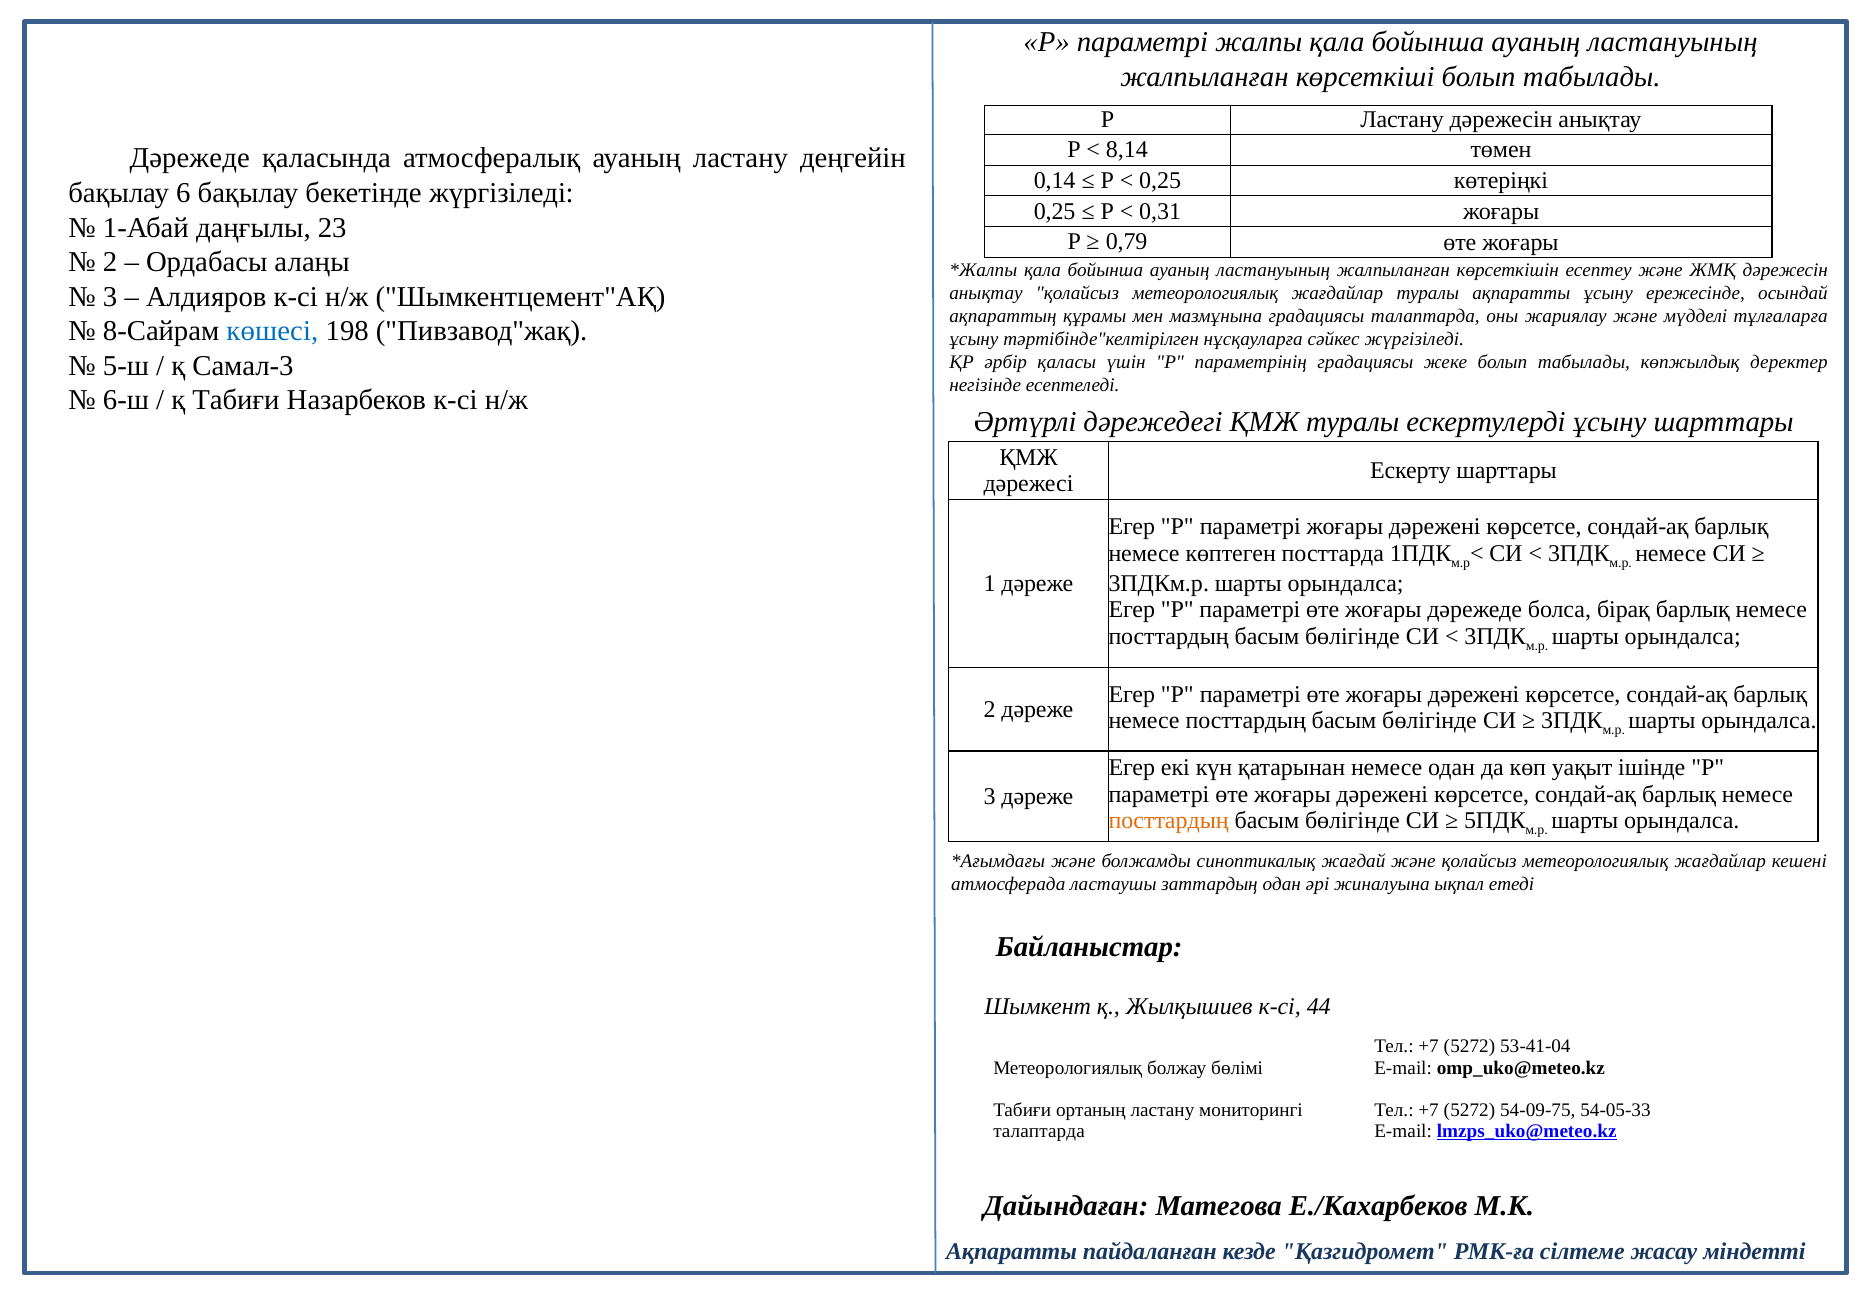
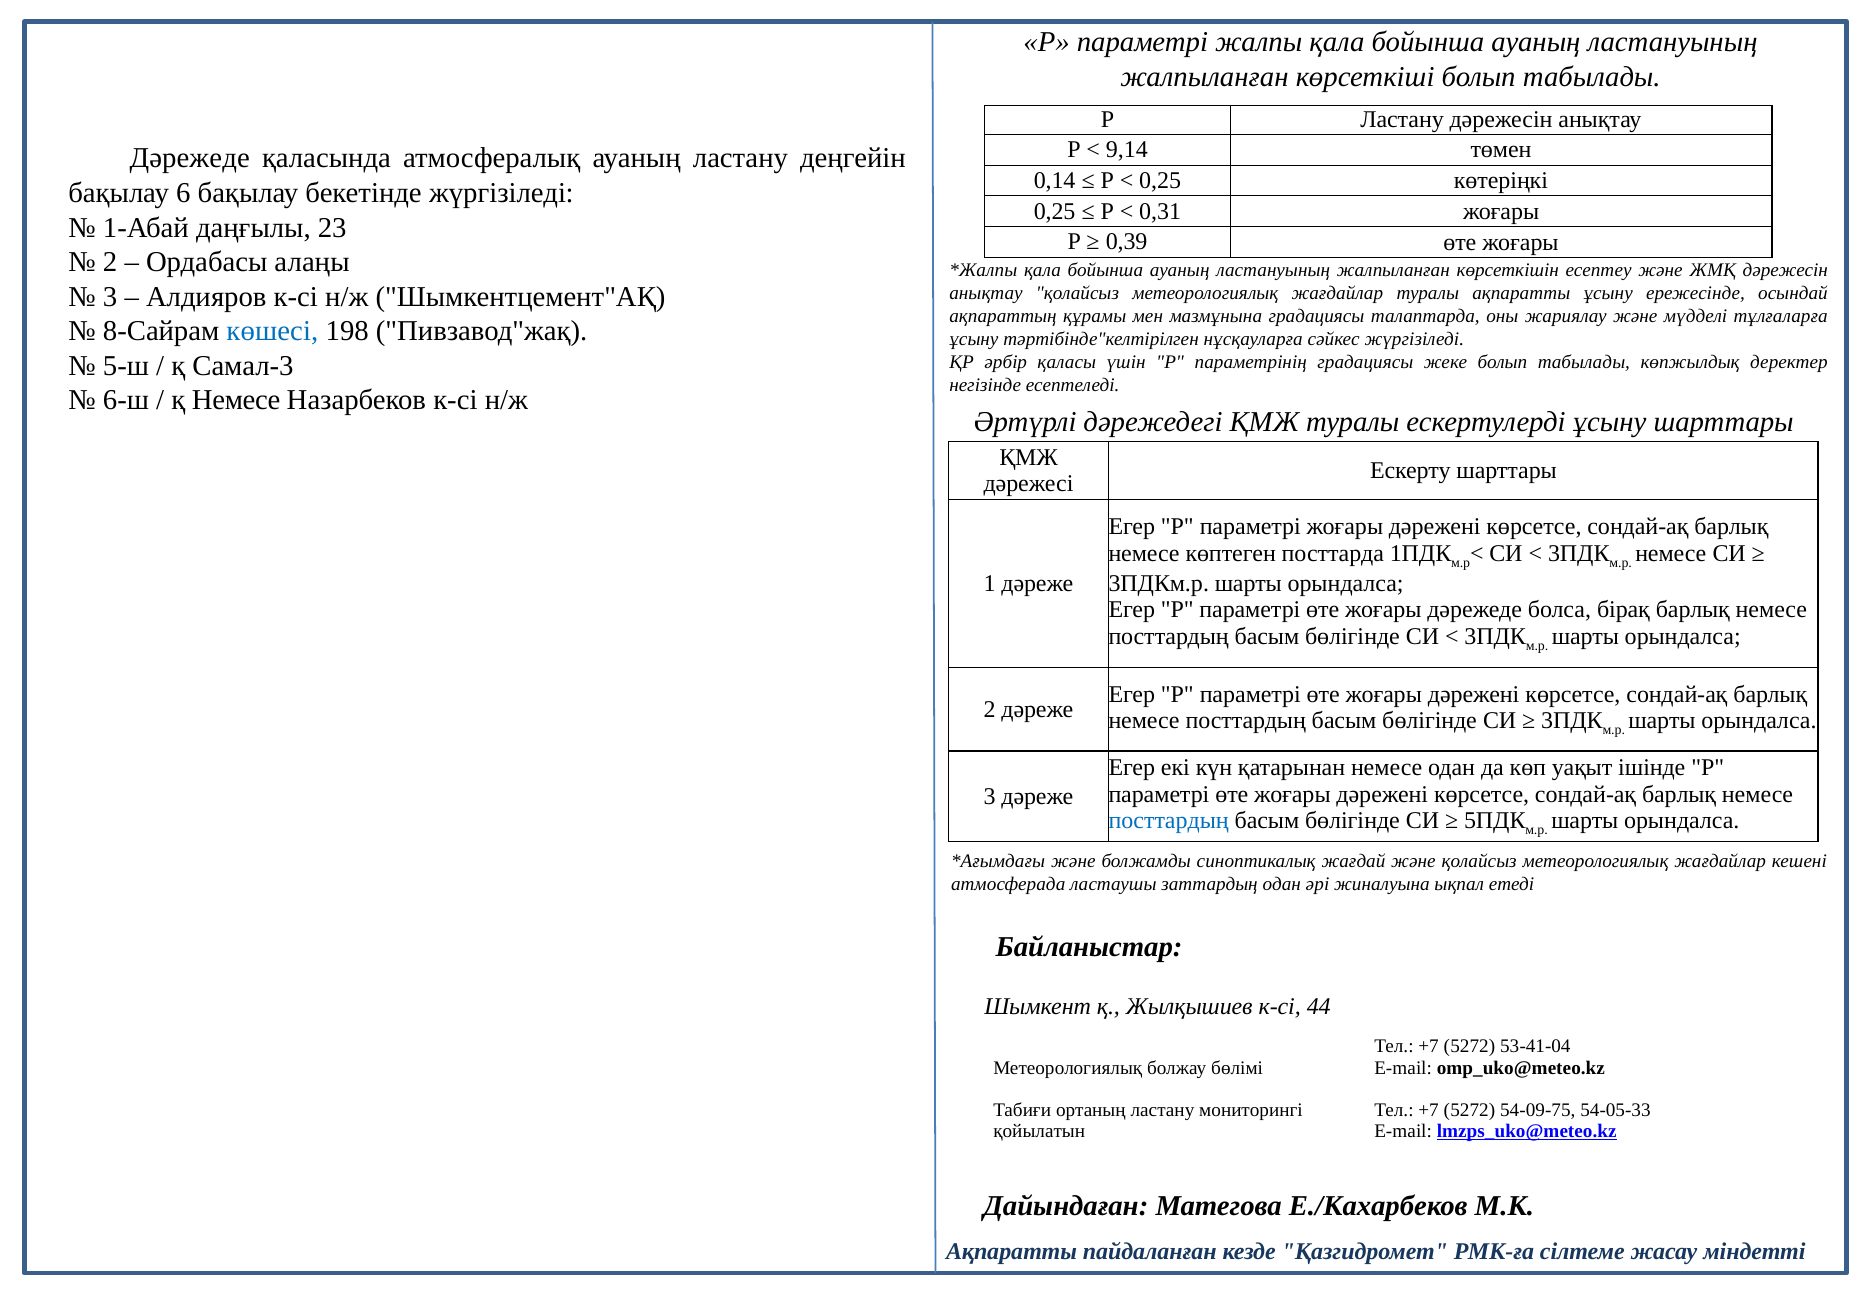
8,14: 8,14 -> 9,14 (1127, 149)
0,79: 0,79 -> 0,39 (1127, 242)
қ Табиғи: Табиғи -> Немесе (236, 400)
посттардың colour: orange -> blue (1169, 821)
талаптарда: талаптарда -> қойылатын (1039, 1131)
